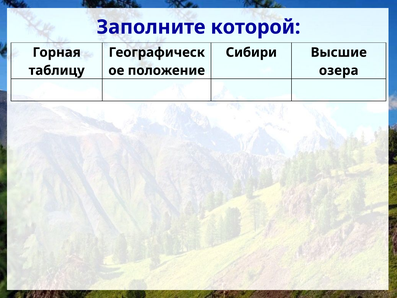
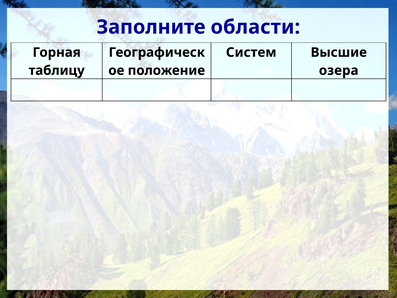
которой: которой -> области (255, 27)
Сибири: Сибири -> Систем (251, 52)
